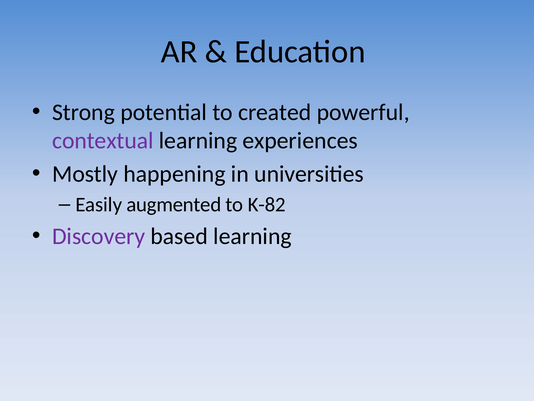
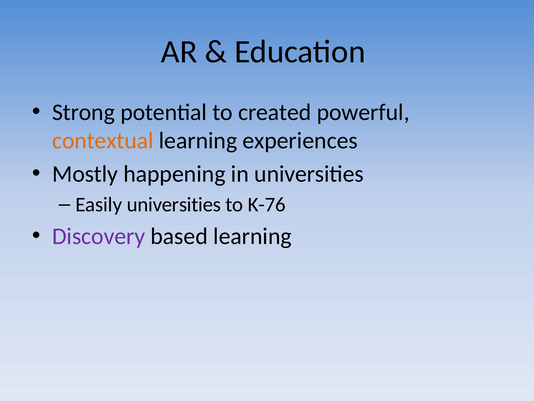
contextual colour: purple -> orange (103, 141)
Easily augmented: augmented -> universities (174, 204)
K-82: K-82 -> K-76 (267, 204)
